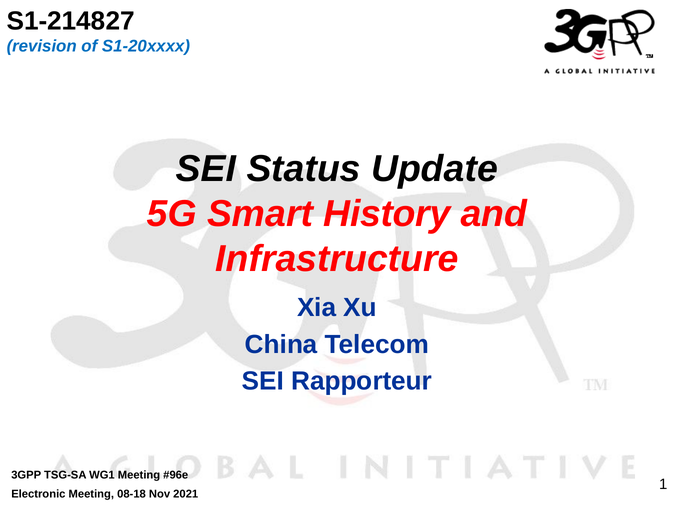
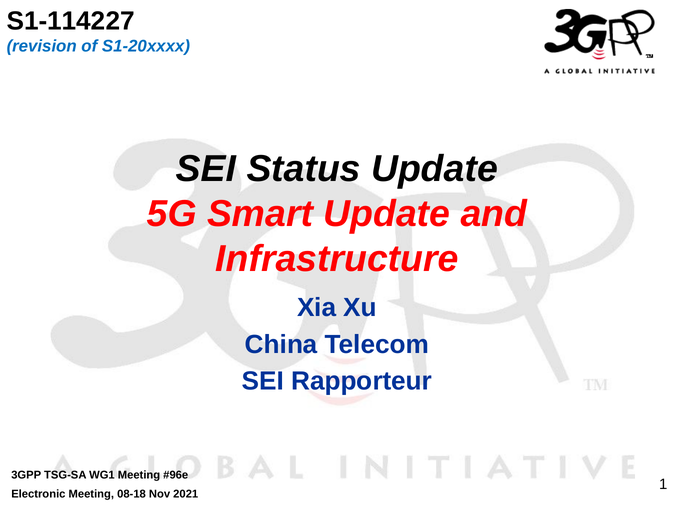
S1-214827: S1-214827 -> S1-114227 (71, 21)
Smart History: History -> Update (387, 214)
